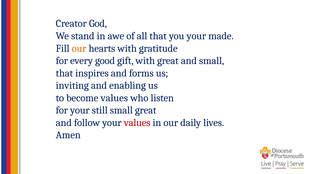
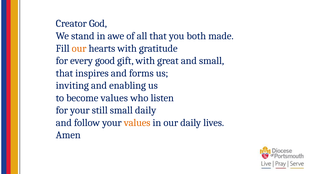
you your: your -> both (196, 36)
small great: great -> daily (146, 110)
values colour: red -> orange (137, 122)
